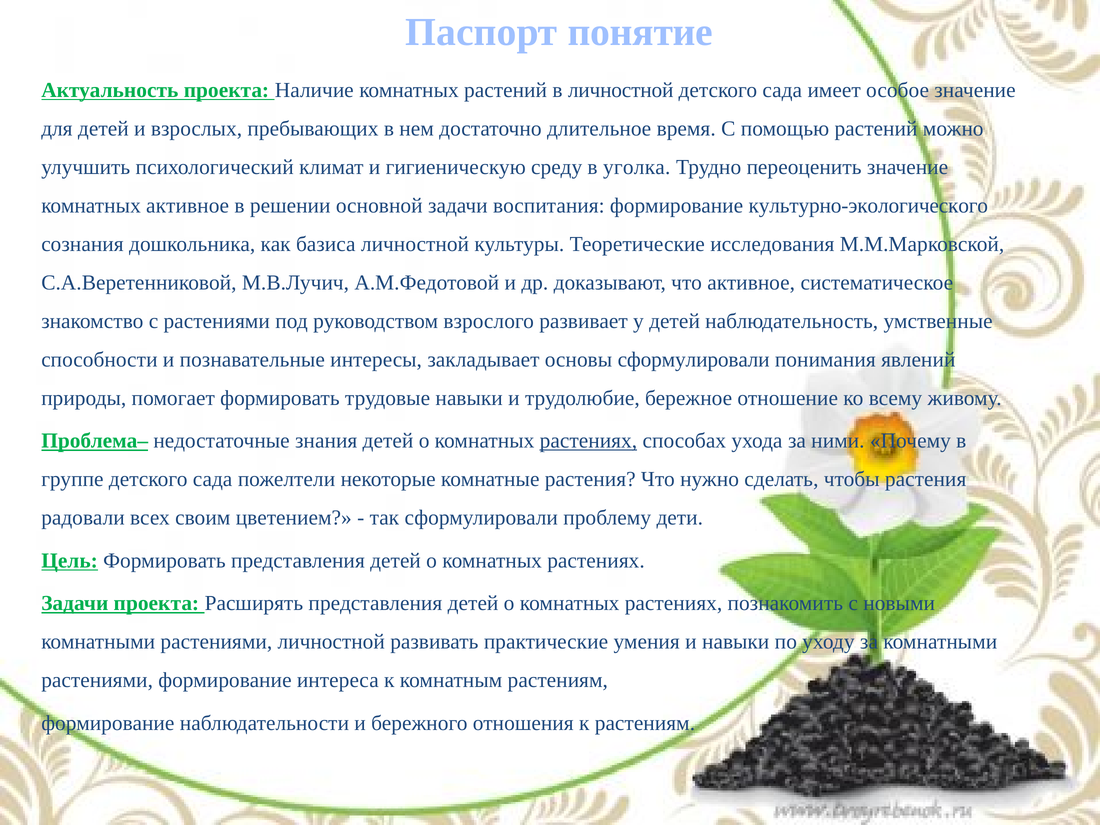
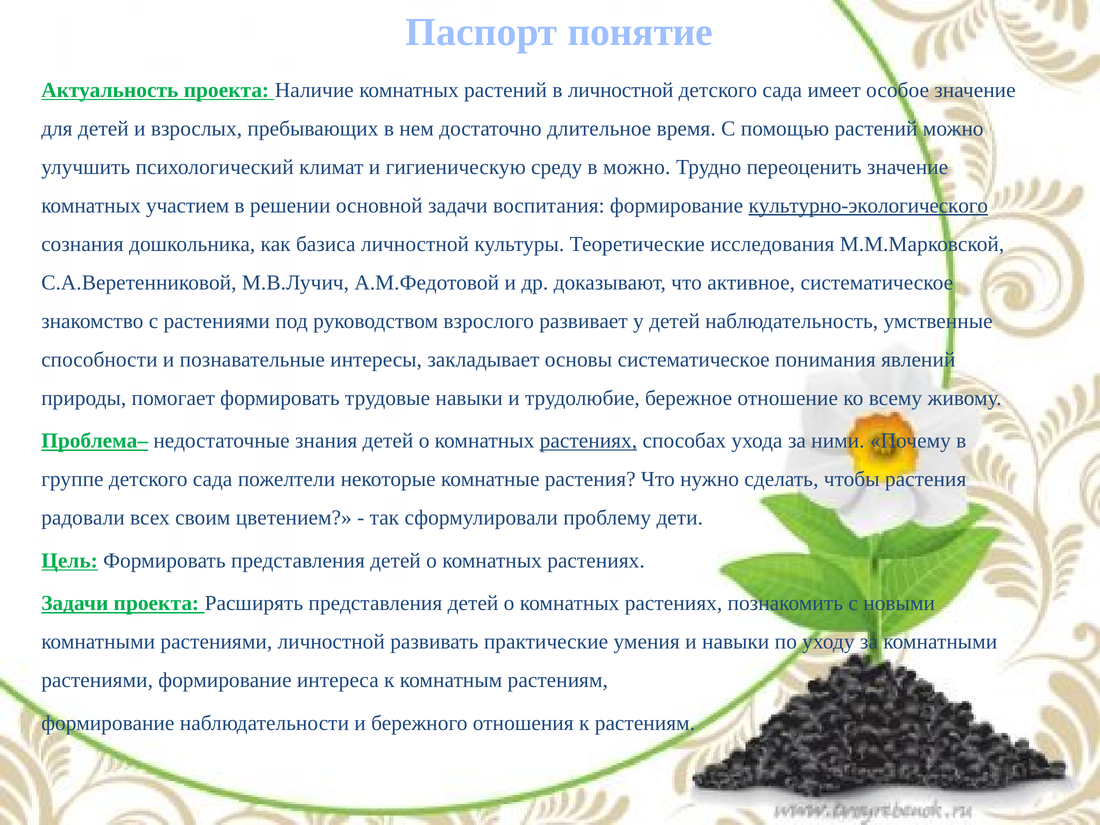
в уголка: уголка -> можно (637, 167)
комнатных активное: активное -> участием (188, 205)
культурно-экологического underline: none -> present (868, 205)
основы сформулировали: сформулировали -> систематическое (694, 359)
